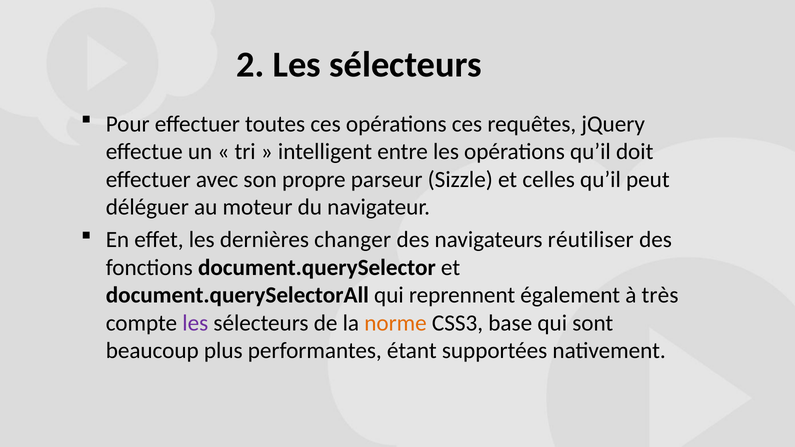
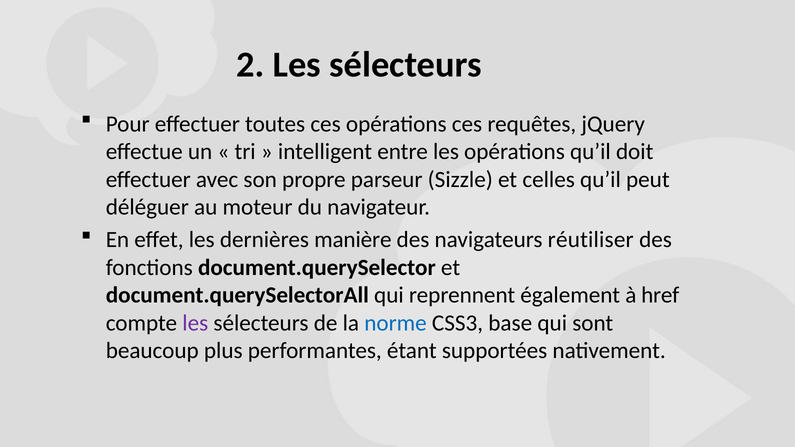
changer: changer -> manière (353, 240)
très: très -> href (660, 295)
norme colour: orange -> blue (396, 323)
